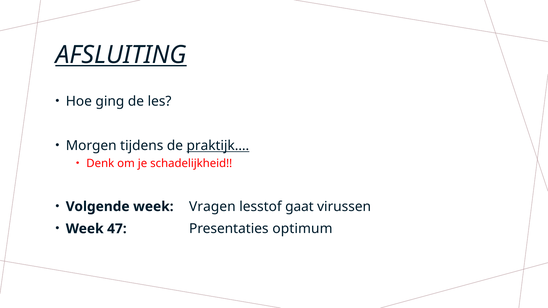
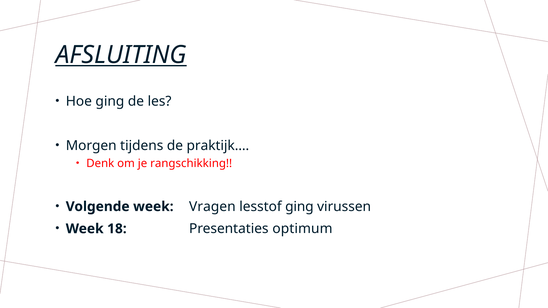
praktijk… underline: present -> none (218, 146)
schadelijkheid: schadelijkheid -> rangschikking (191, 164)
lesstof gaat: gaat -> ging (299, 207)
47: 47 -> 18 (117, 229)
